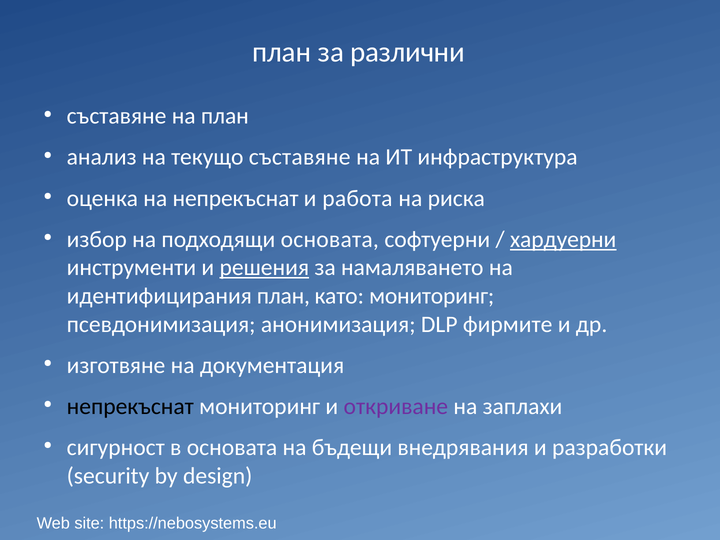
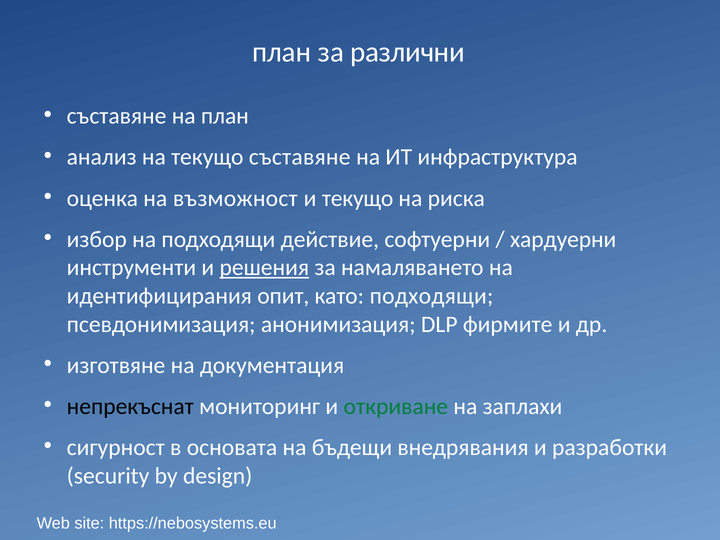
на непрекъснат: непрекъснат -> възможност (235, 198)
и работа: работа -> текущо (358, 198)
подходящи основата: основата -> действие (330, 240)
хардуерни underline: present -> none (563, 240)
идентифицирания план: план -> опит (283, 296)
като мониторинг: мониторинг -> подходящи (431, 296)
откриване colour: purple -> green (396, 407)
